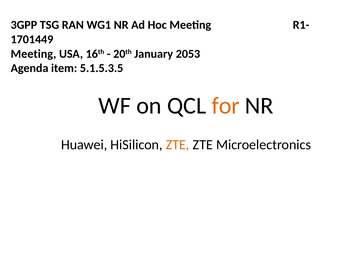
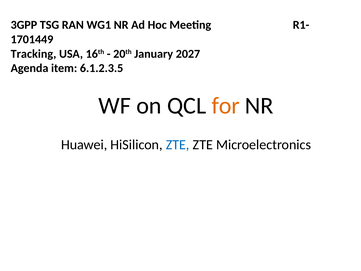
Meeting: Meeting -> Tracking (33, 54)
2053: 2053 -> 2027 (188, 54)
5.1.5.3.5: 5.1.5.3.5 -> 6.1.2.3.5 (102, 68)
ZTE colour: orange -> blue (178, 145)
